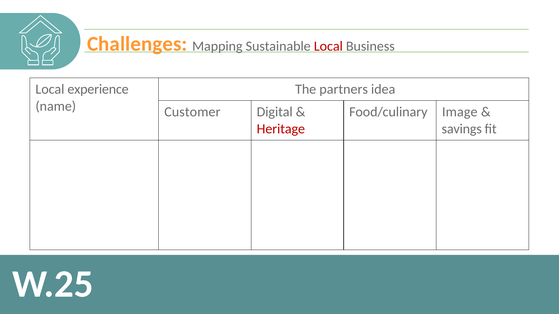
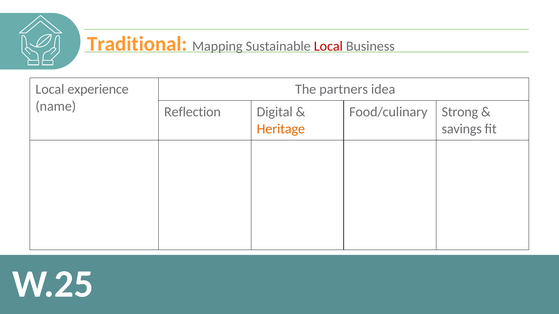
Challenges: Challenges -> Traditional (137, 44)
Customer: Customer -> Reflection (192, 112)
Image: Image -> Strong (460, 112)
Heritage colour: red -> orange (281, 129)
